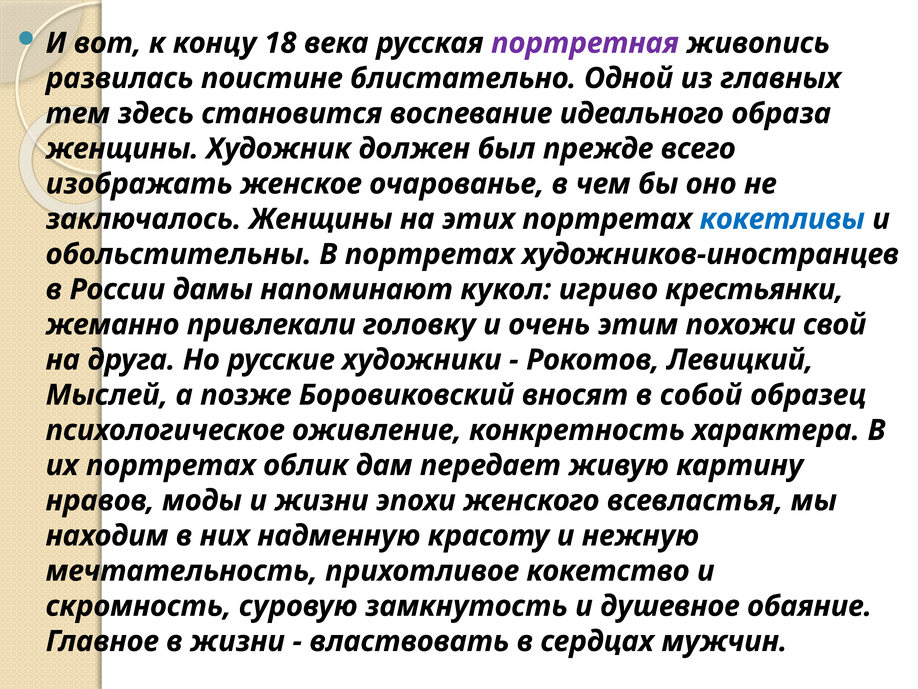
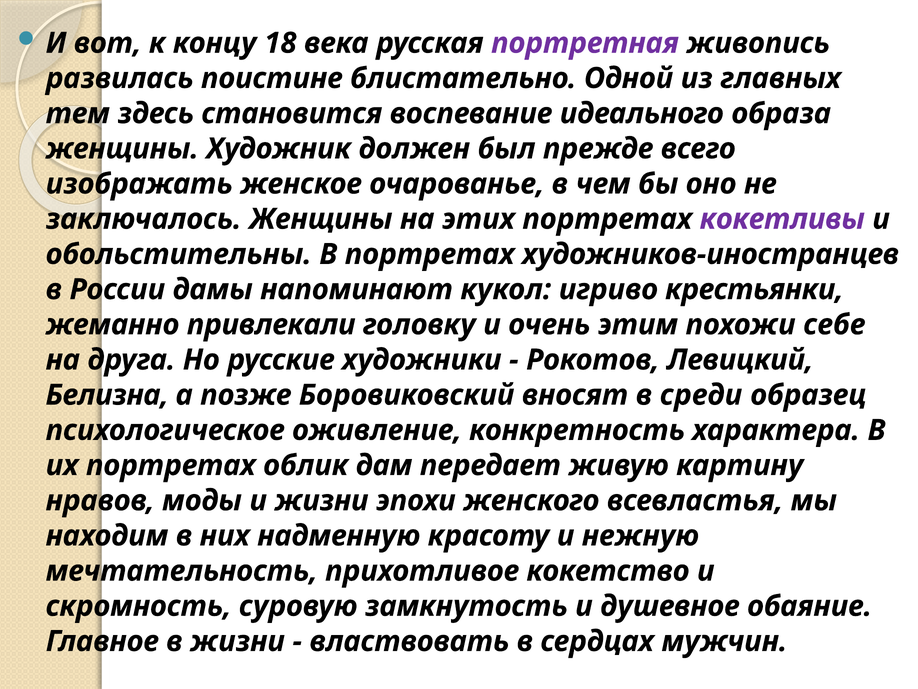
кокетливы colour: blue -> purple (782, 219)
свой: свой -> себе (834, 324)
Мыслей: Мыслей -> Белизна (107, 395)
собой: собой -> среди (701, 395)
